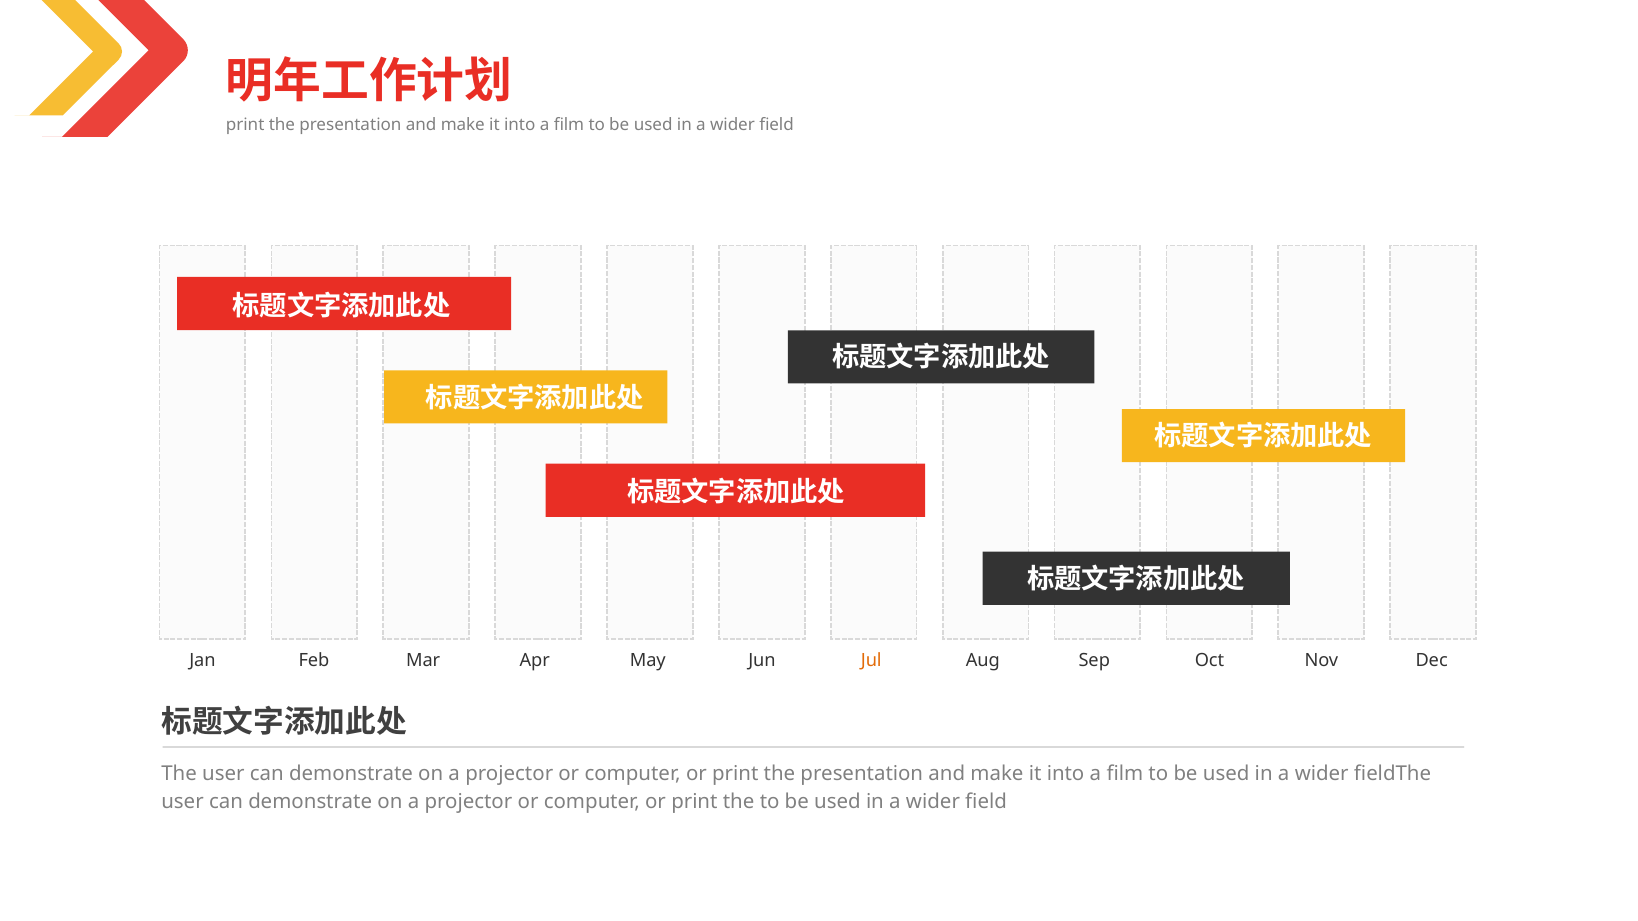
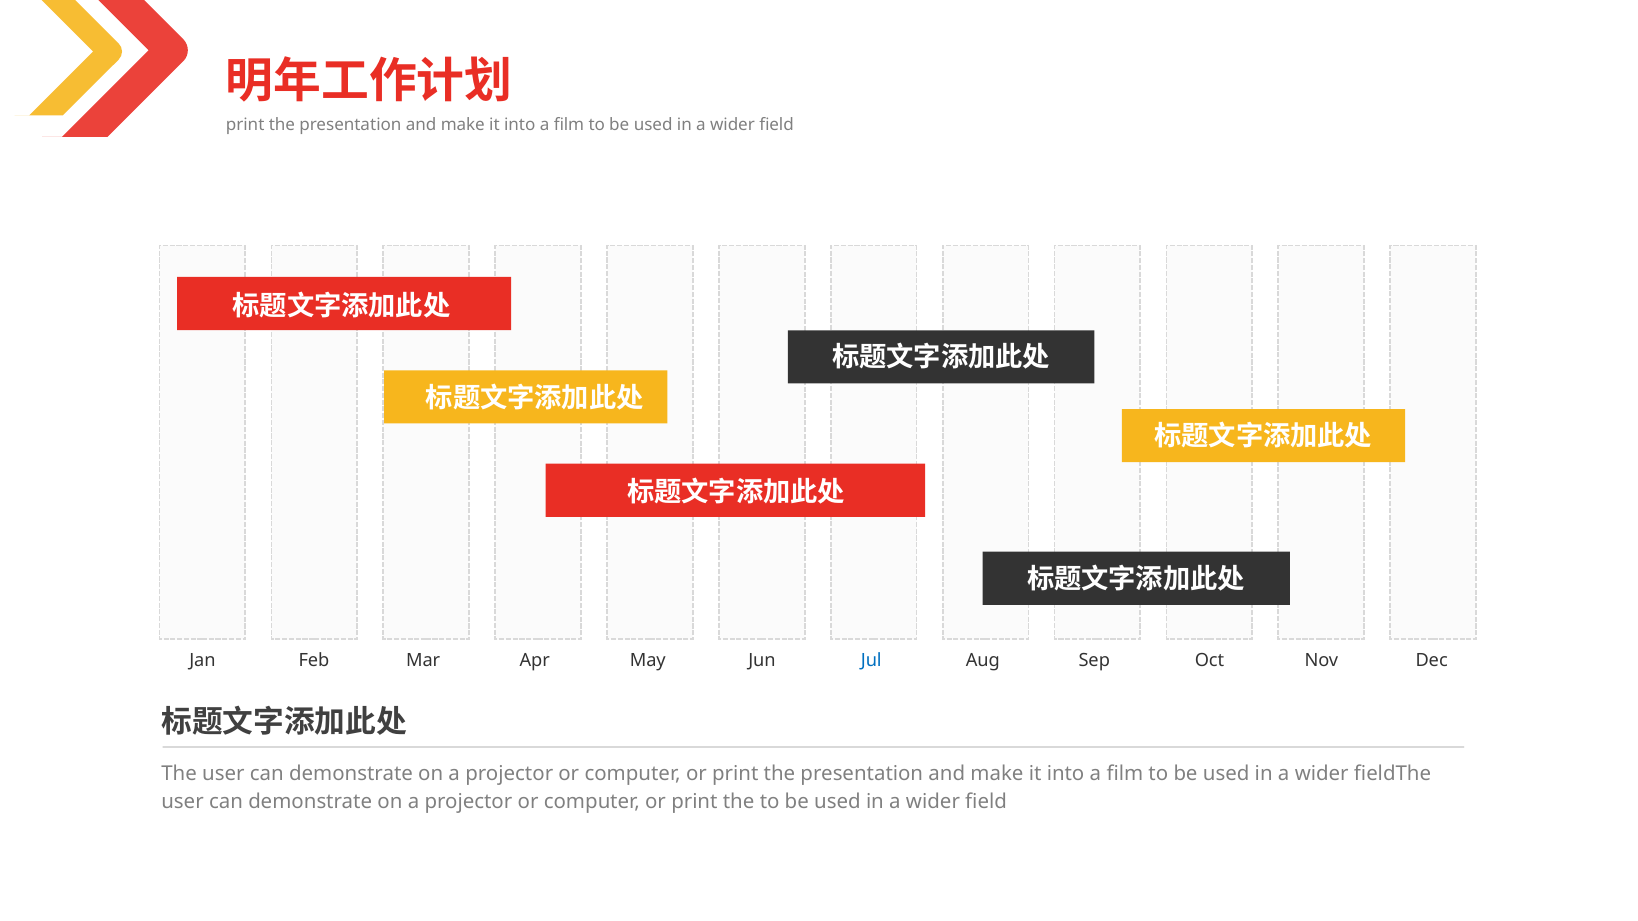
Jul colour: orange -> blue (871, 660)
